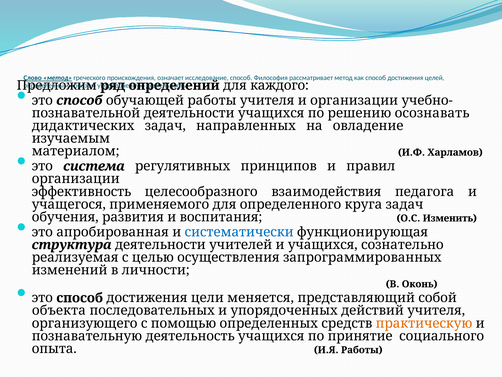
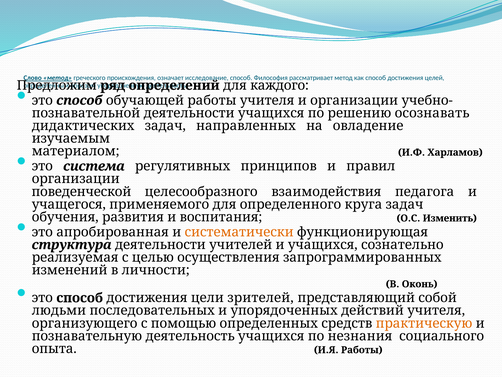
эффективность: эффективность -> поведенческой (81, 191)
систематически colour: blue -> orange (239, 232)
меняется: меняется -> зрителей (261, 298)
объекта: объекта -> людьми (59, 310)
принятие: принятие -> незнания (360, 336)
